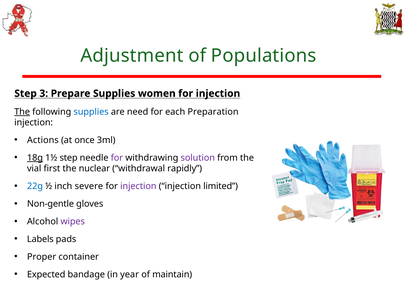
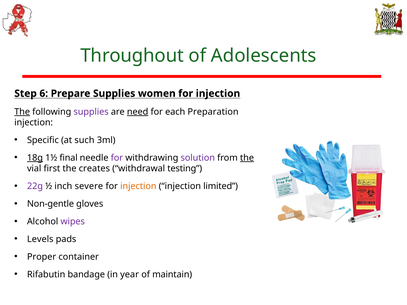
Adjustment: Adjustment -> Throughout (132, 56)
Populations: Populations -> Adolescents (264, 56)
3: 3 -> 6 (44, 94)
supplies colour: blue -> purple (91, 112)
need underline: none -> present (138, 112)
Actions: Actions -> Specific (43, 140)
once: once -> such (84, 140)
1½ step: step -> final (69, 158)
the underline: none -> present (247, 158)
nuclear: nuclear -> creates (94, 169)
rapidly: rapidly -> testing (185, 169)
22g colour: blue -> purple (35, 186)
injection colour: purple -> orange (138, 186)
Labels: Labels -> Levels (40, 239)
Expected: Expected -> Rifabutin (46, 275)
